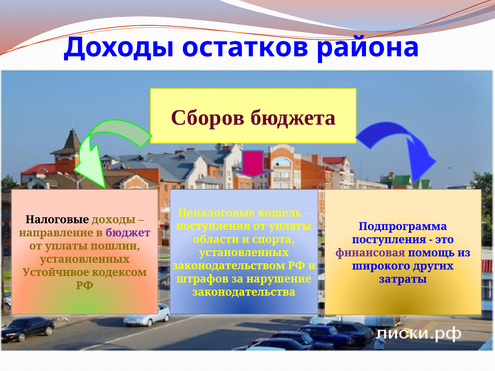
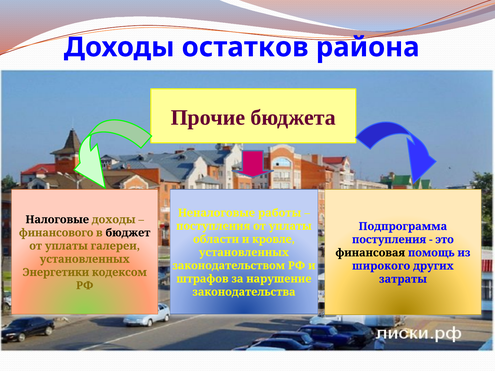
Сборов: Сборов -> Прочие (208, 118)
кошель: кошель -> работы (280, 213)
направление: направление -> финансового (56, 233)
бюджет colour: purple -> black (128, 233)
спорта: спорта -> кровле (274, 239)
пошлин: пошлин -> галереи (115, 246)
финансовая colour: purple -> black (370, 253)
Устойчивое: Устойчивое -> Энергетики (56, 273)
